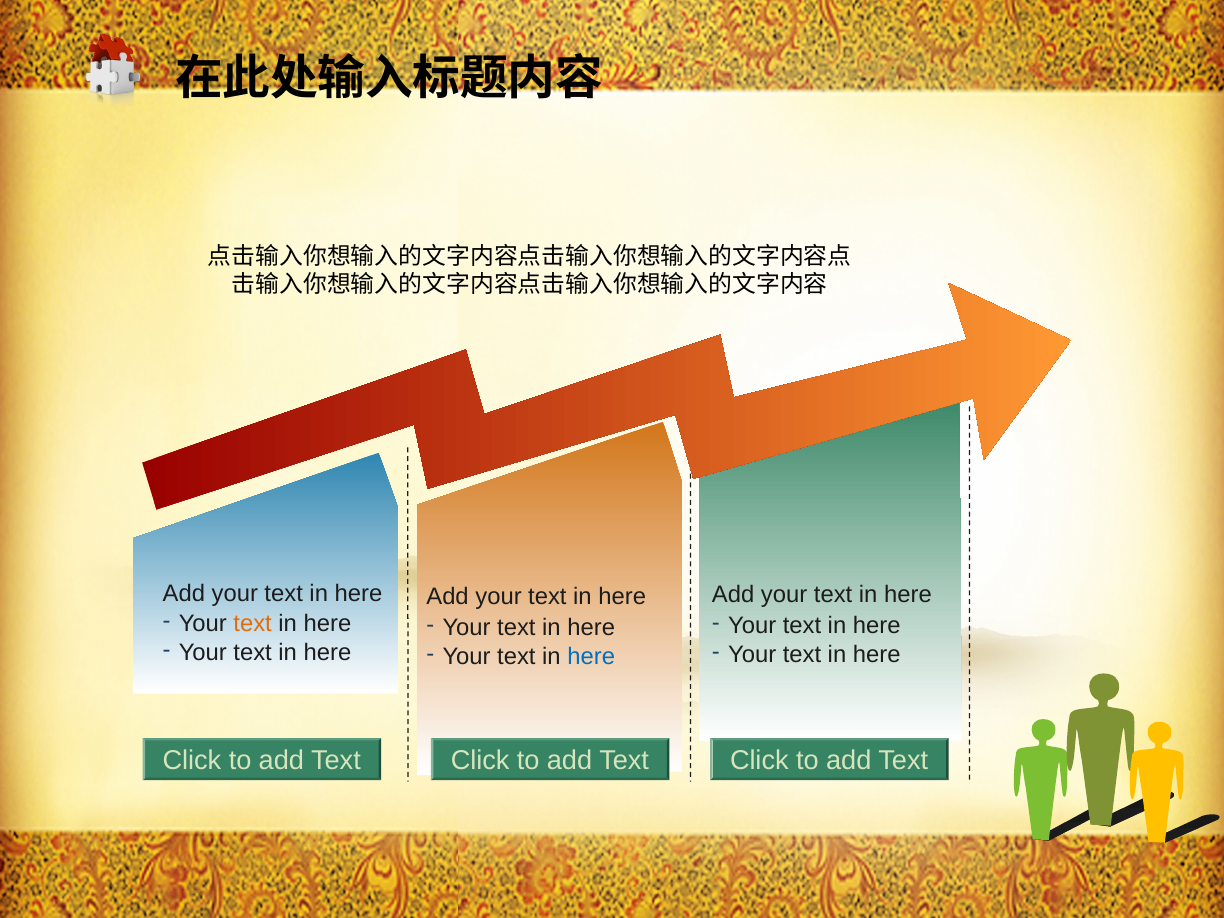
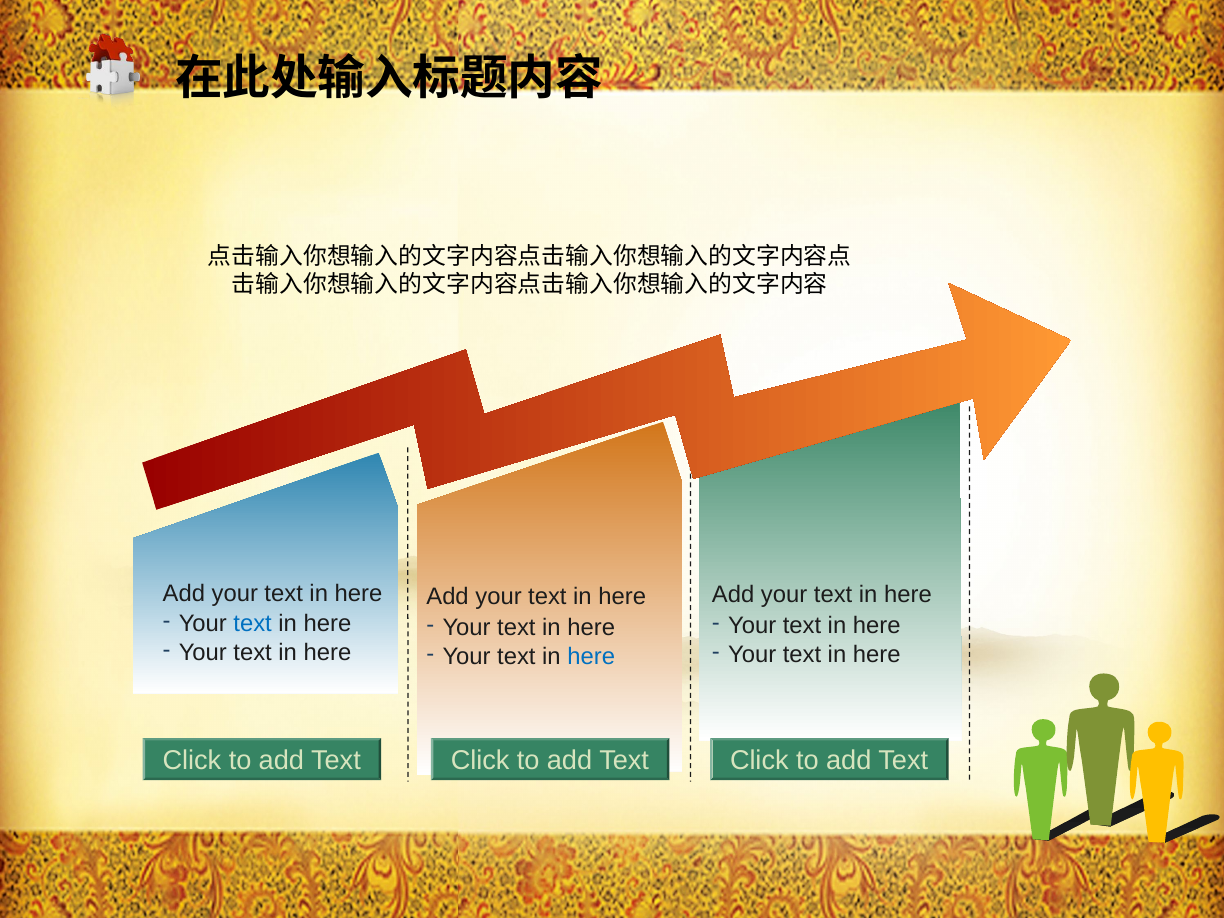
text colour: orange -> blue (253, 624)
